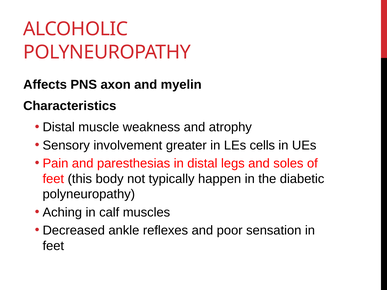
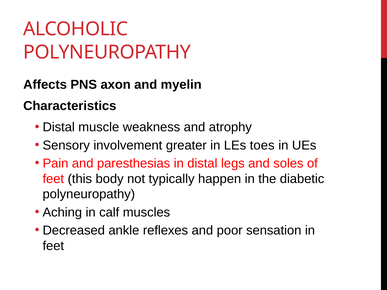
cells: cells -> toes (262, 145)
